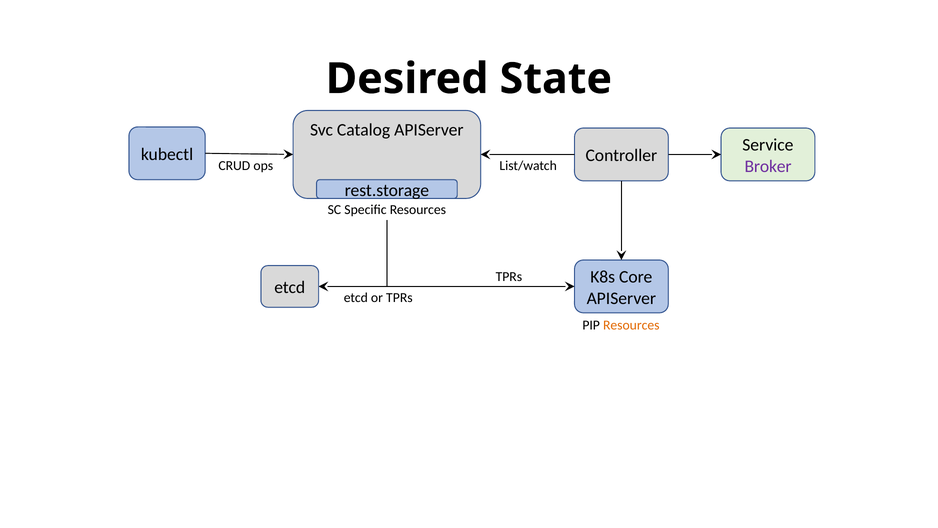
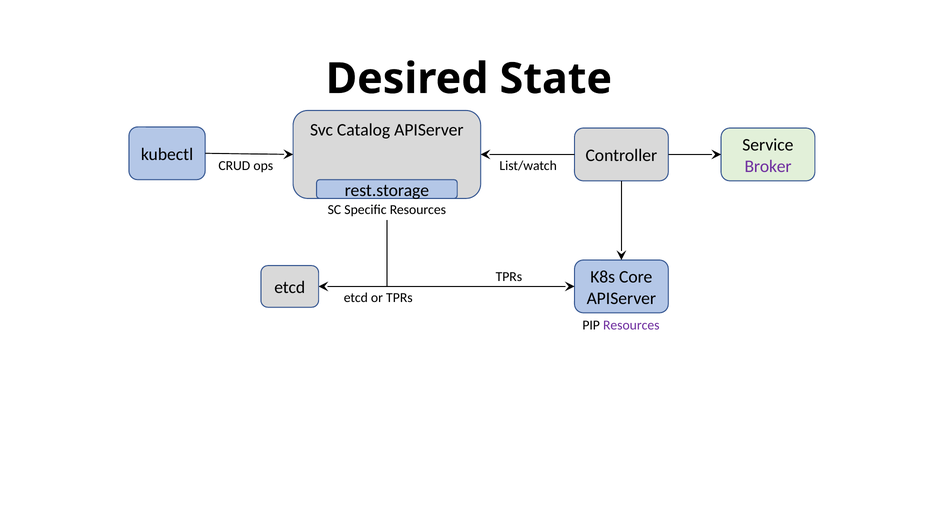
Resources colour: orange -> purple (631, 325)
